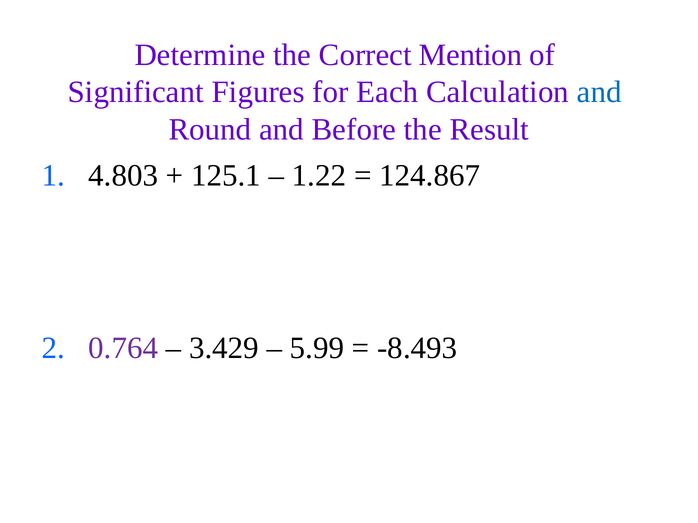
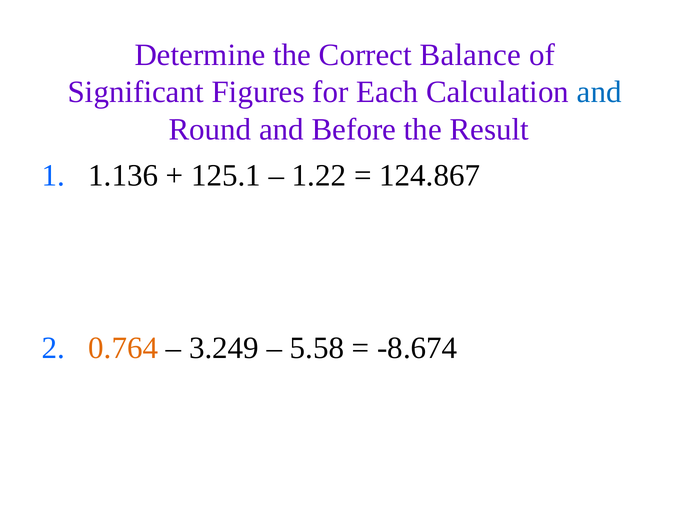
Mention: Mention -> Balance (470, 55)
4.803: 4.803 -> 1.136 (123, 176)
0.764 colour: purple -> orange (123, 349)
3.429: 3.429 -> 3.249 (224, 349)
5.99: 5.99 -> 5.58 (317, 349)
-8.493: -8.493 -> -8.674 (417, 349)
